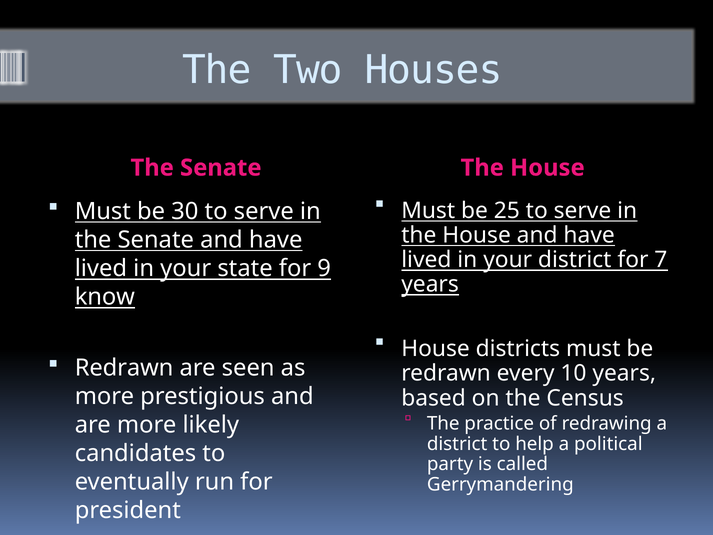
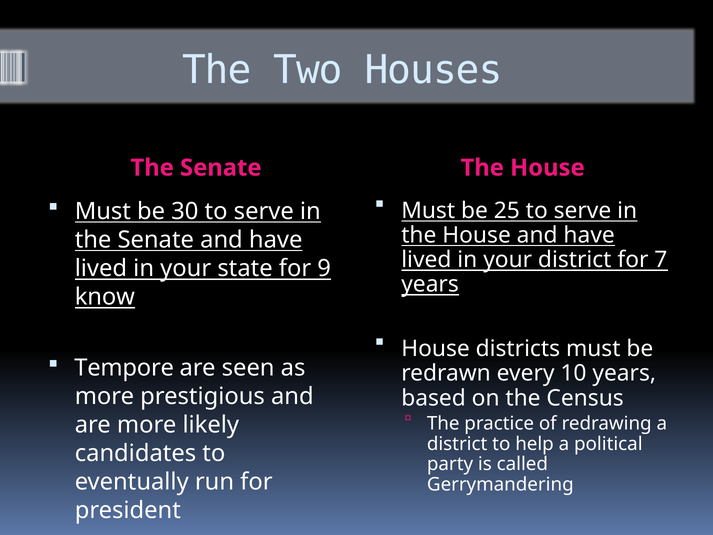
Redrawn: Redrawn -> Tempore (124, 368)
